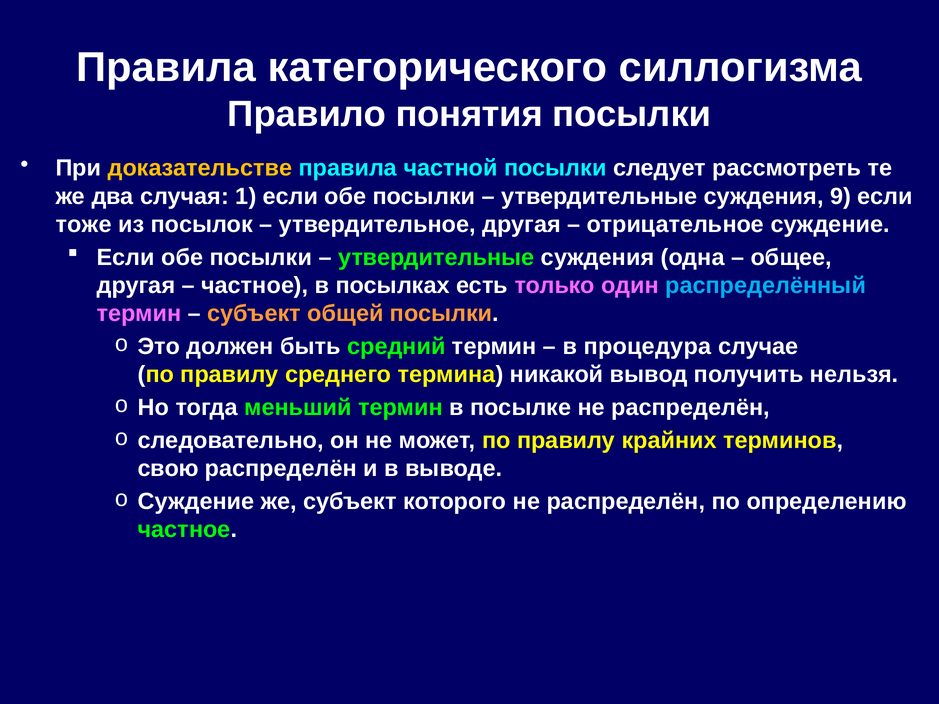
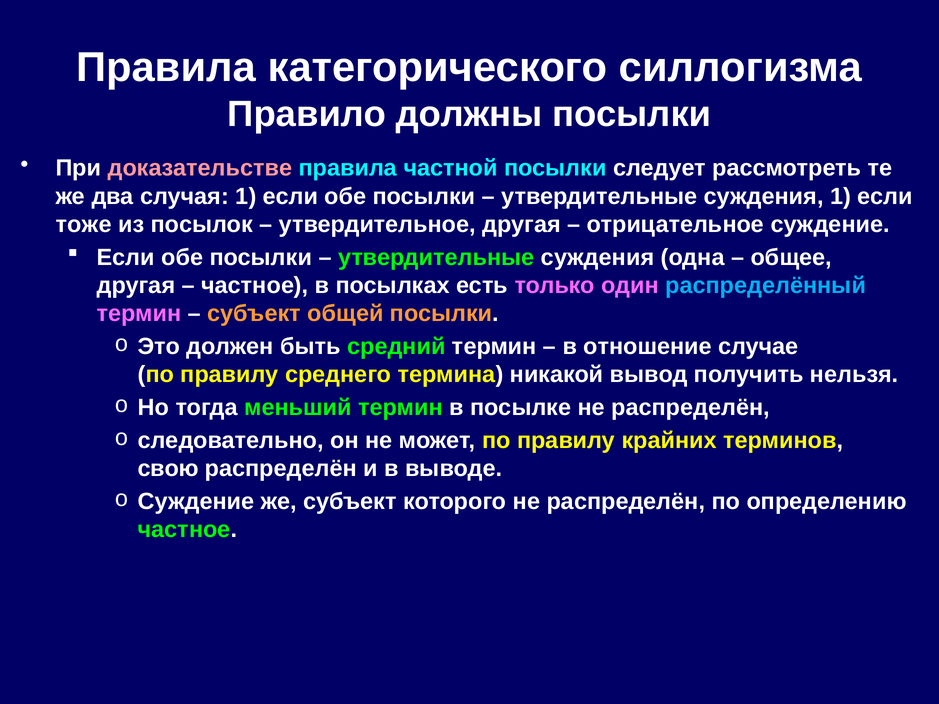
понятия: понятия -> должны (469, 114)
доказательстве colour: yellow -> pink (200, 168)
суждения 9: 9 -> 1 (840, 196)
процедура: процедура -> отношение (648, 347)
